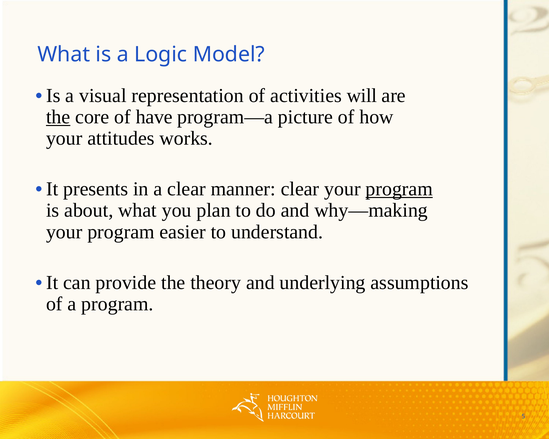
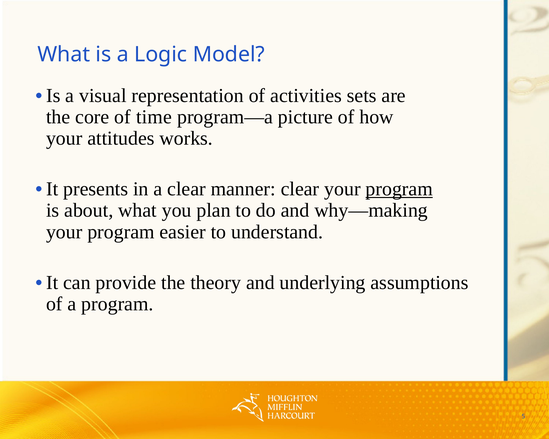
will: will -> sets (362, 96)
the underline: present -> none (58, 117)
have: have -> time (154, 117)
